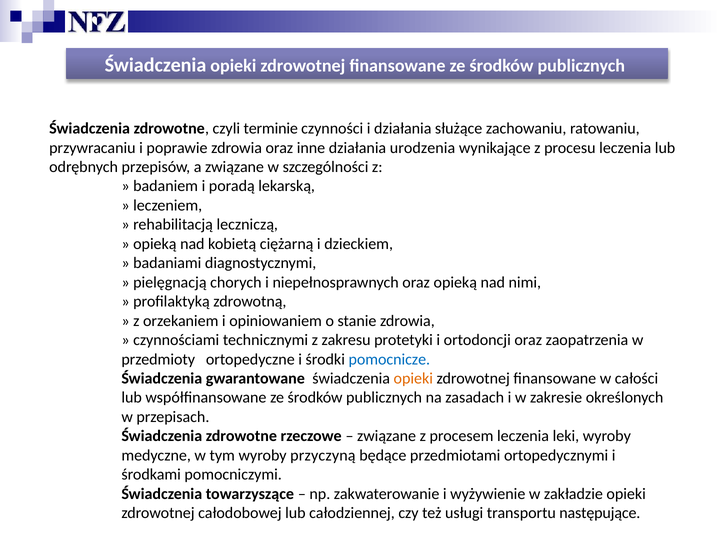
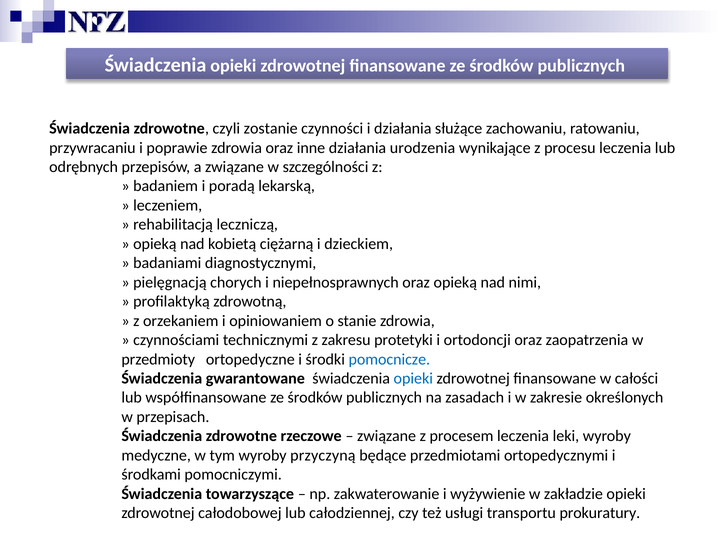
terminie: terminie -> zostanie (271, 129)
opieki colour: orange -> blue (413, 379)
następujące: następujące -> prokuratury (600, 513)
